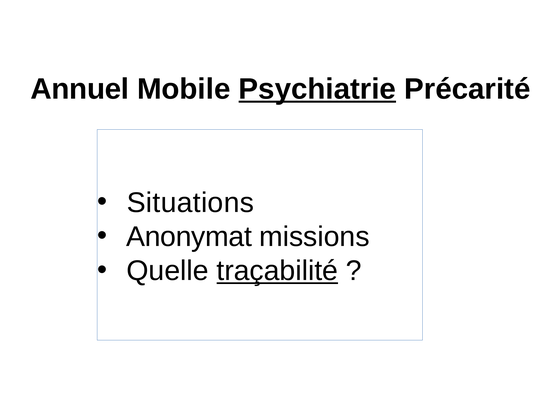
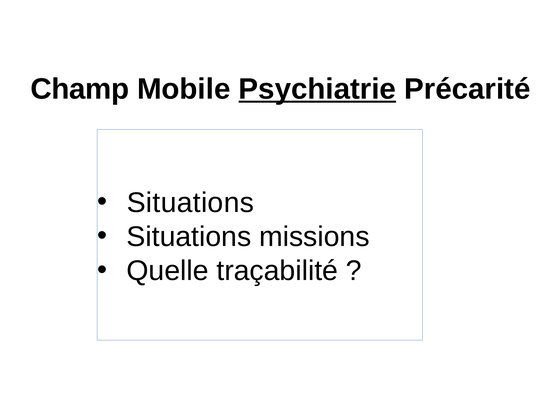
Annuel: Annuel -> Champ (80, 89)
Anonymat: Anonymat -> Situations (189, 237)
traçabilité underline: present -> none (277, 271)
